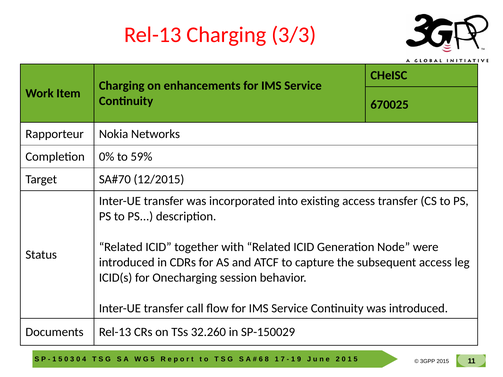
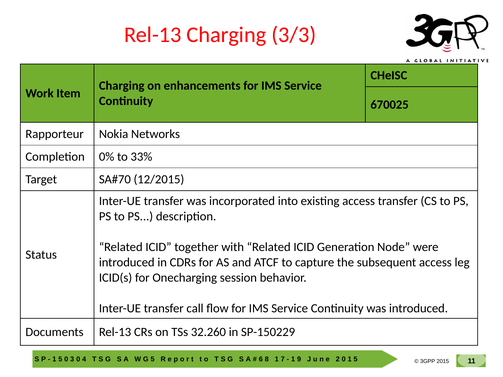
59%: 59% -> 33% (141, 157)
SP-150029: SP-150029 -> SP-150229 (268, 332)
